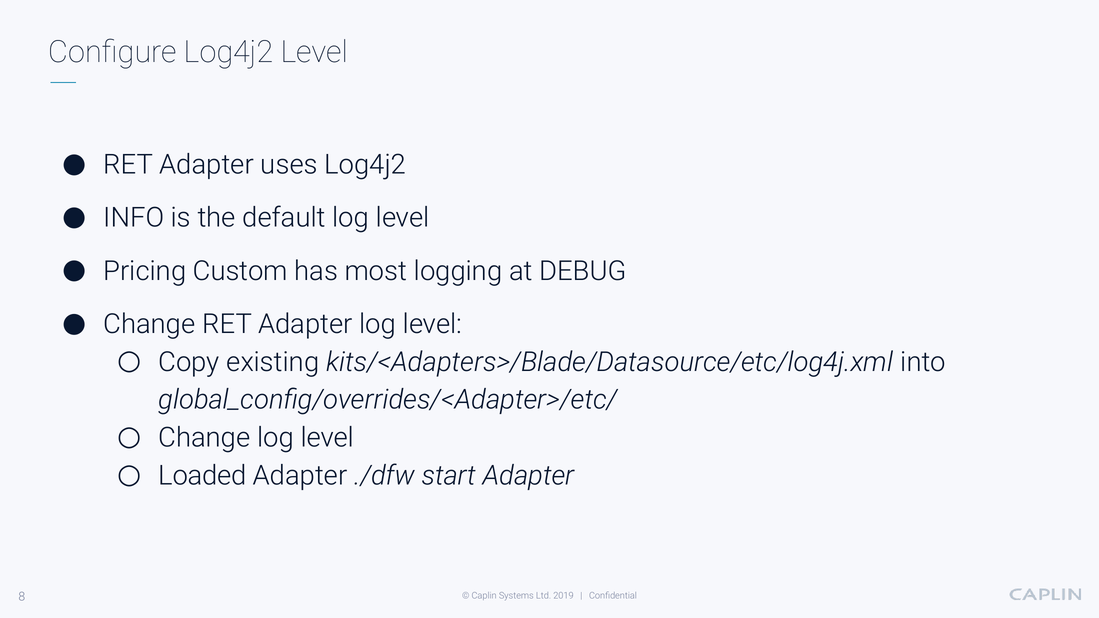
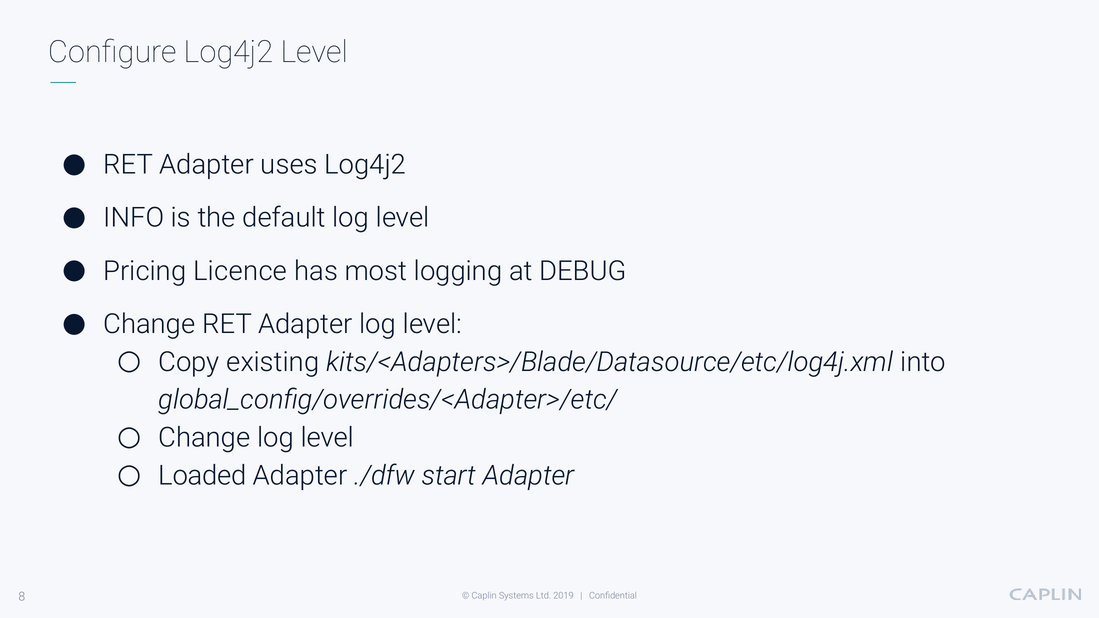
Custom: Custom -> Licence (240, 271)
